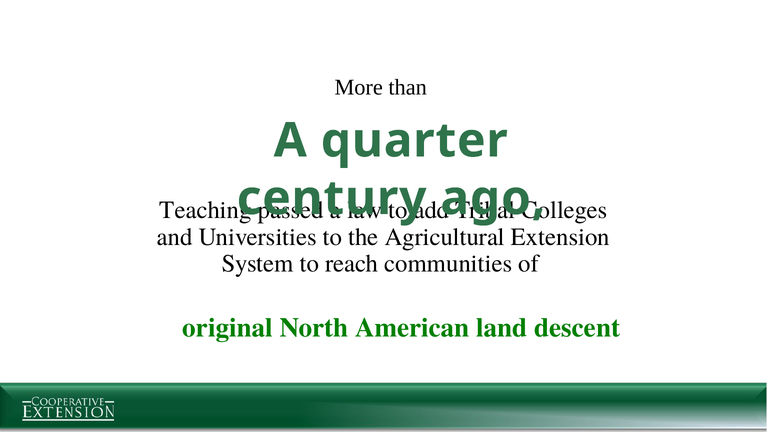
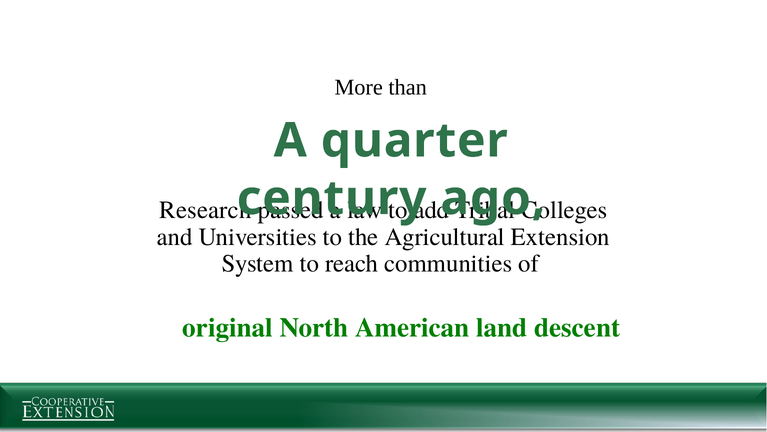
Teaching: Teaching -> Research (205, 210)
